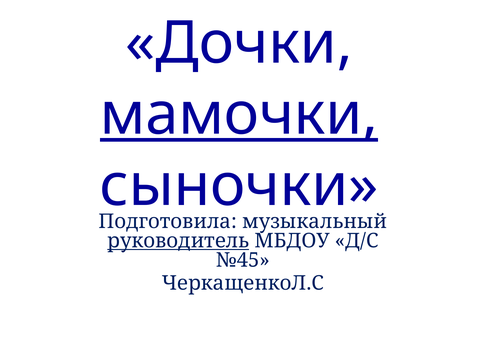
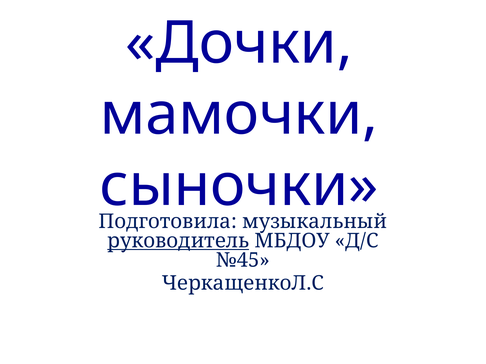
мамочки underline: present -> none (239, 114)
